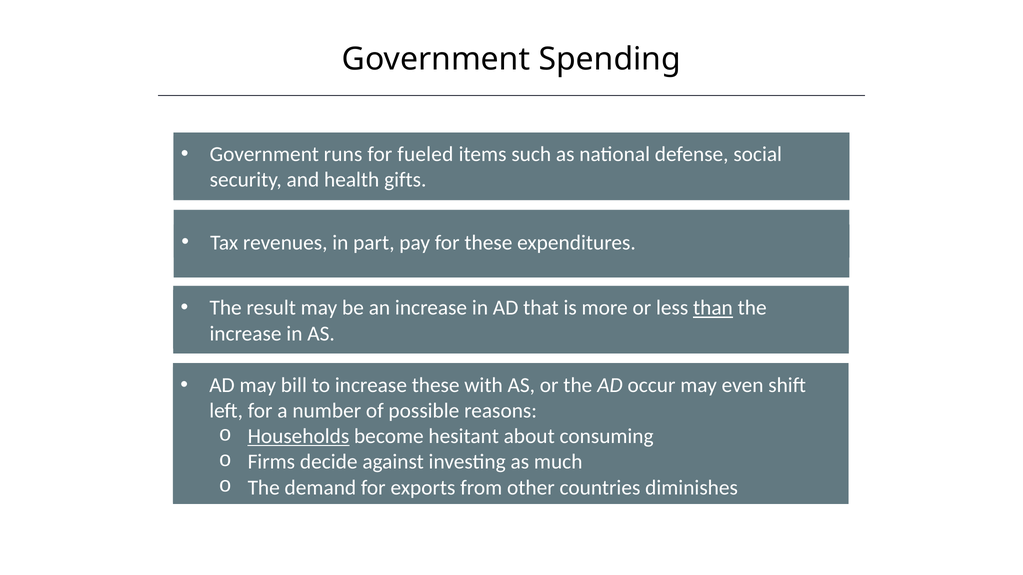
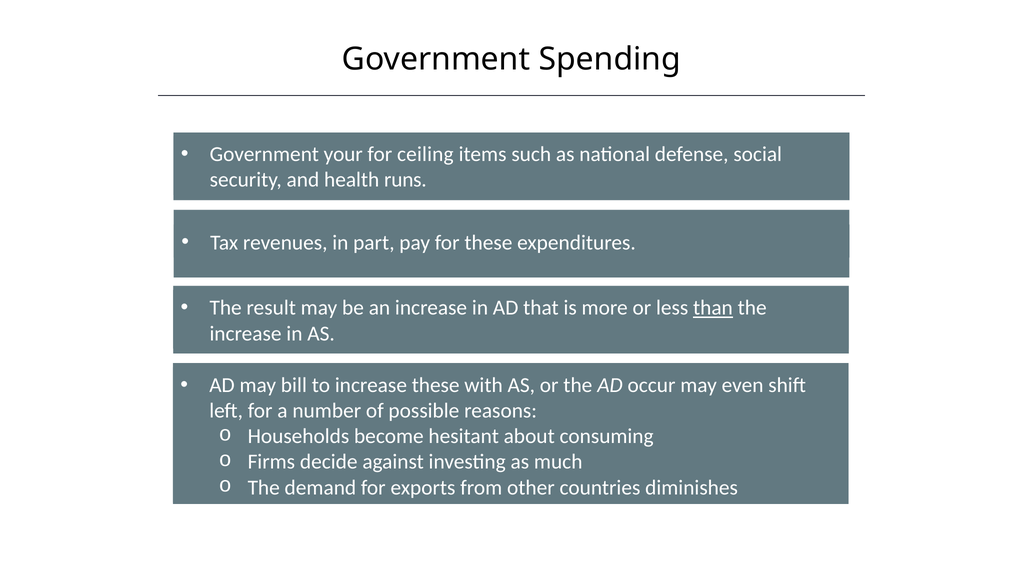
runs: runs -> your (343, 154)
fueled: fueled -> ceiling (425, 154)
gifts: gifts -> runs (405, 180)
Households underline: present -> none (298, 437)
